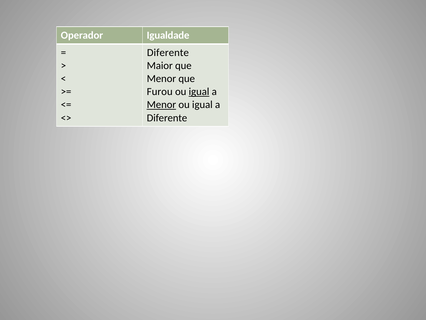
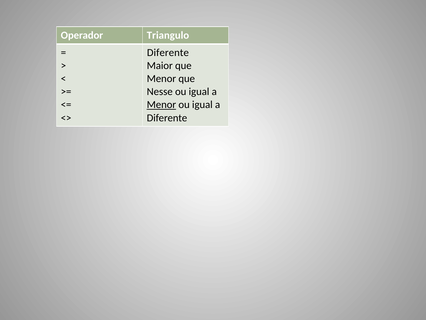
Igualdade: Igualdade -> Triangulo (168, 35)
Furou: Furou -> Nesse (160, 92)
igual underline: present -> none (199, 92)
